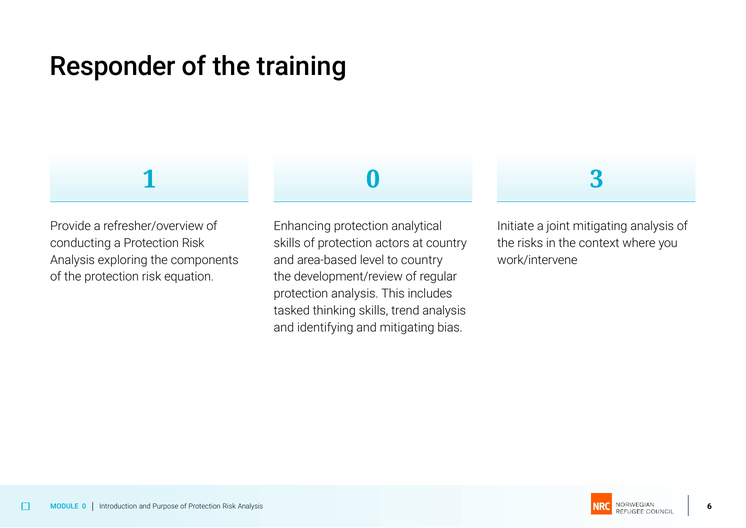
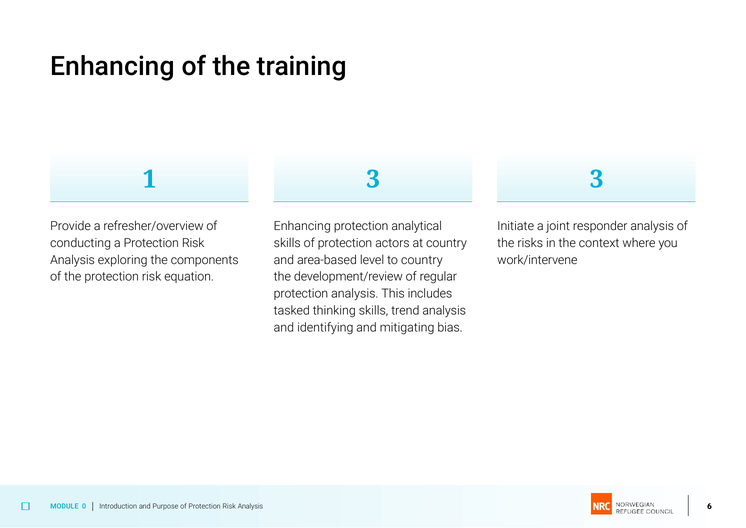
Responder: Responder -> Enhancing (113, 66)
1 0: 0 -> 3 (373, 179)
joint mitigating: mitigating -> responder (600, 226)
